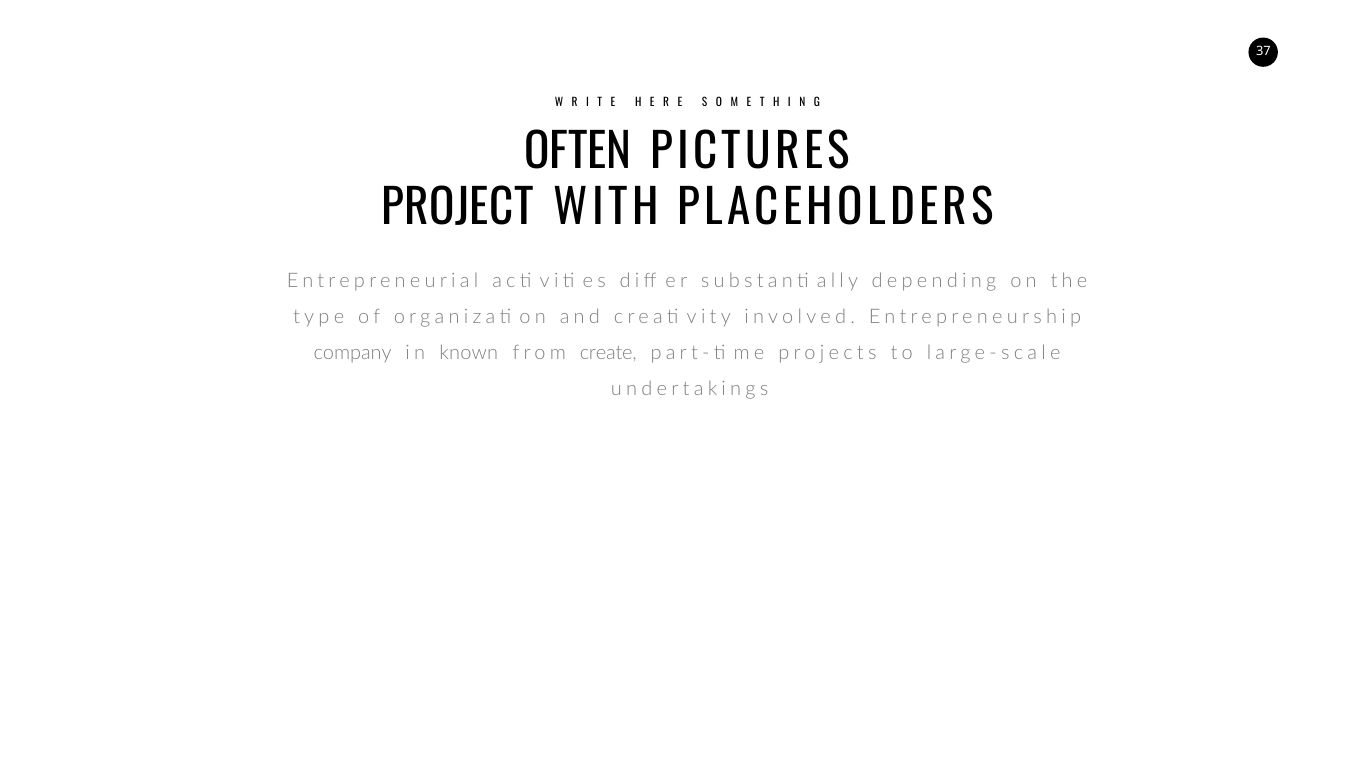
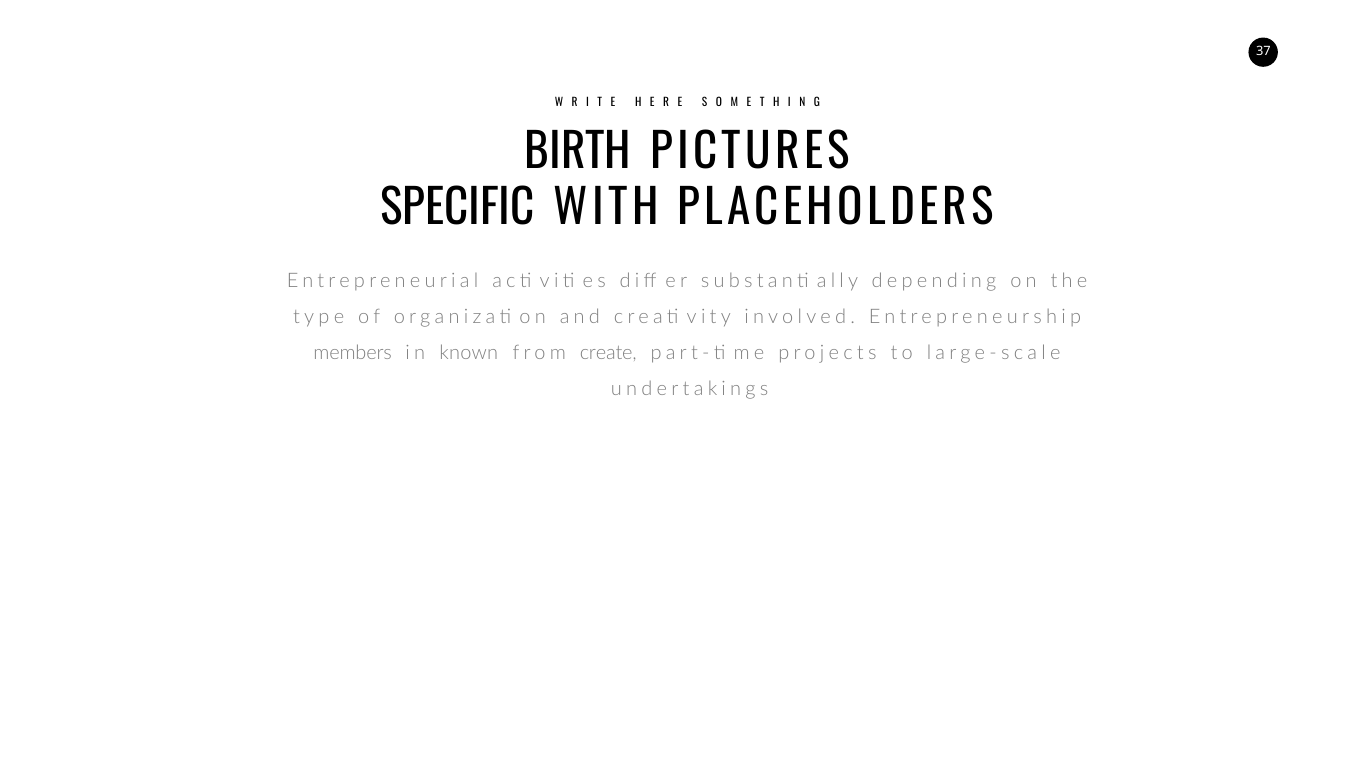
OFTEN: OFTEN -> BIRTH (578, 153)
PROJECT: PROJECT -> SPECIFIC (458, 209)
company: company -> members (353, 353)
